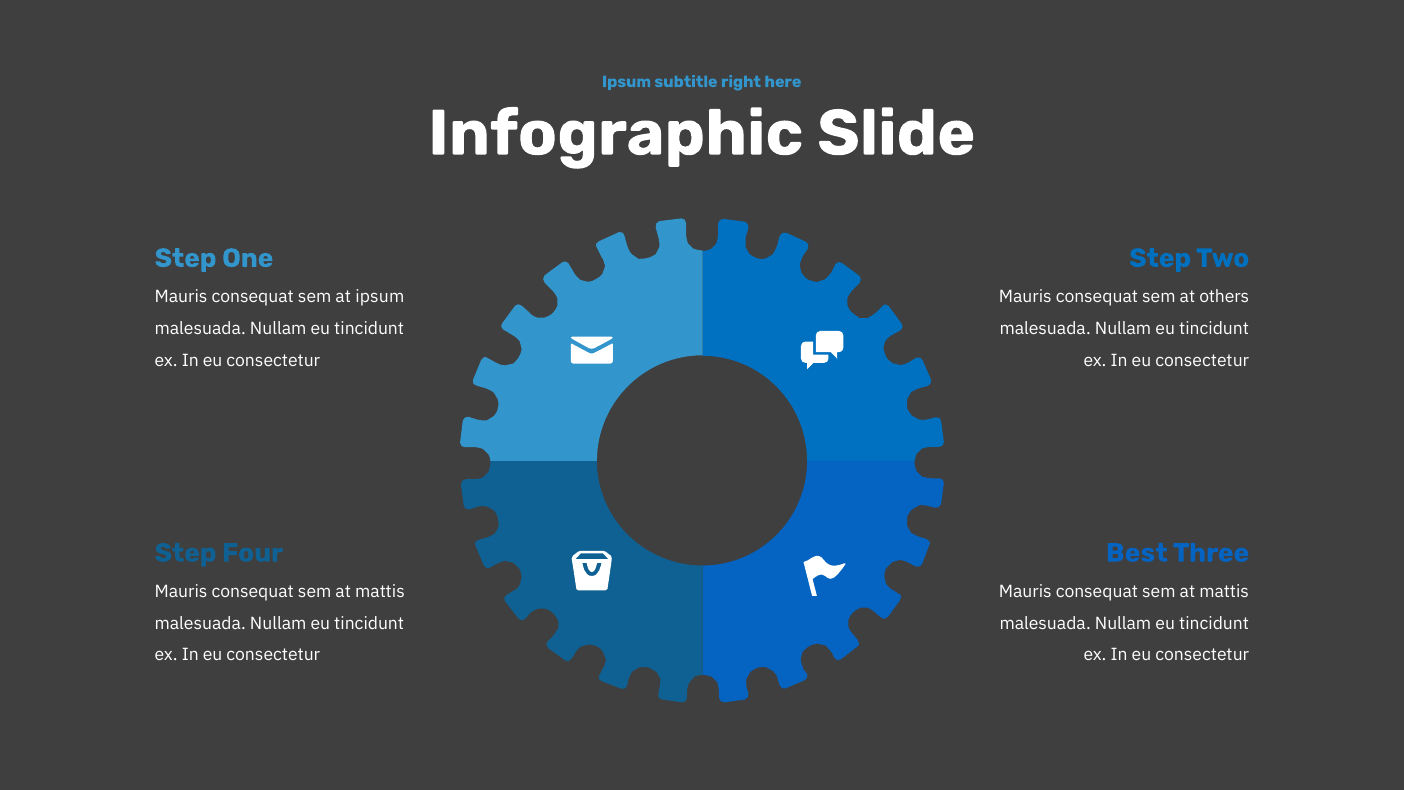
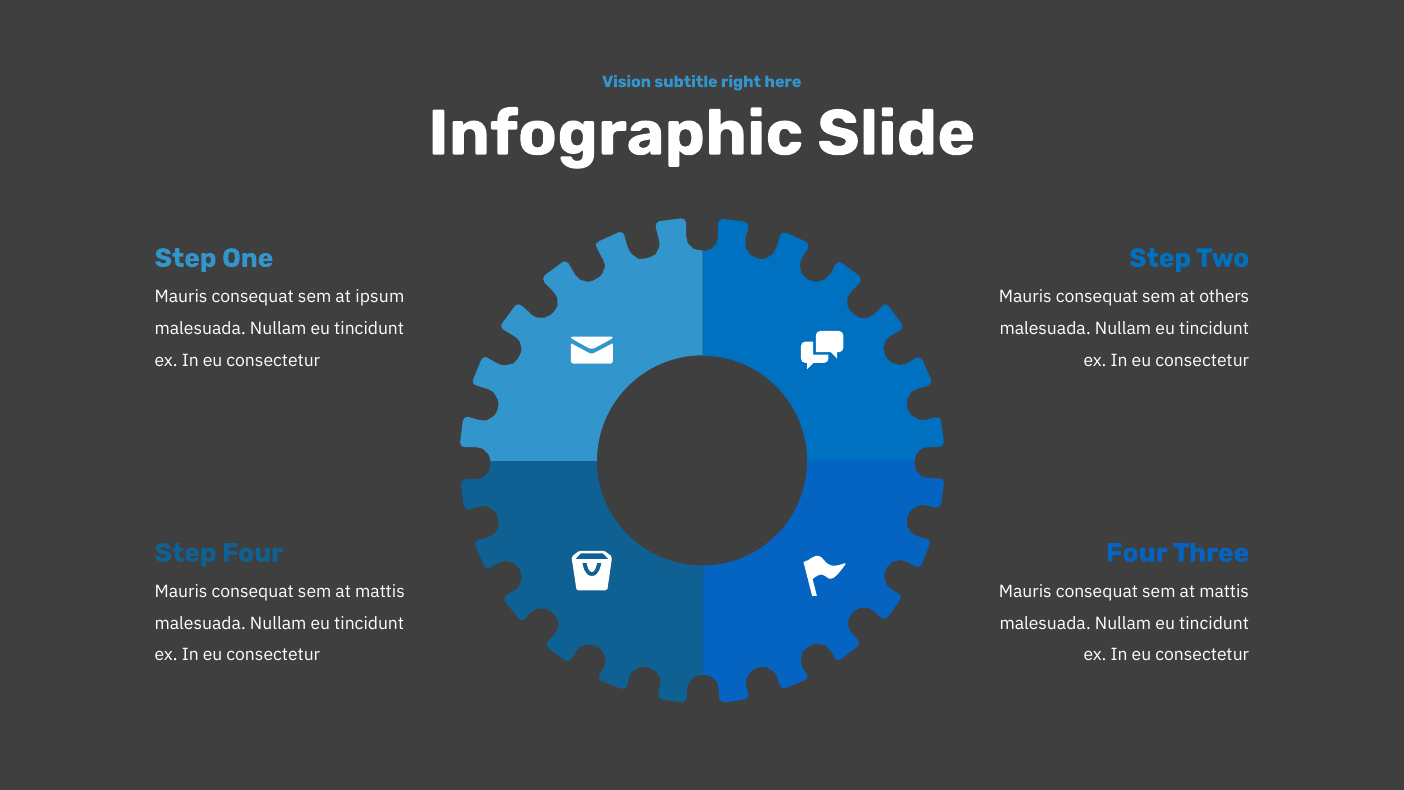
Ipsum: Ipsum -> Vision (627, 82)
Best: Best -> Four (1137, 553)
